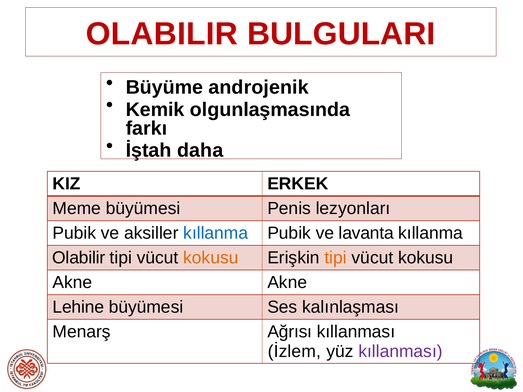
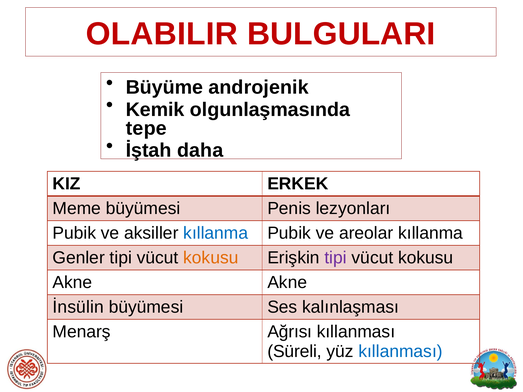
farkı: farkı -> tepe (146, 128)
lavanta: lavanta -> areolar (366, 233)
Olabilir: Olabilir -> Genler (79, 258)
tipi colour: orange -> purple (336, 258)
Lehine: Lehine -> İnsülin (78, 307)
İzlem: İzlem -> Süreli (295, 352)
kıllanması colour: purple -> blue (401, 352)
